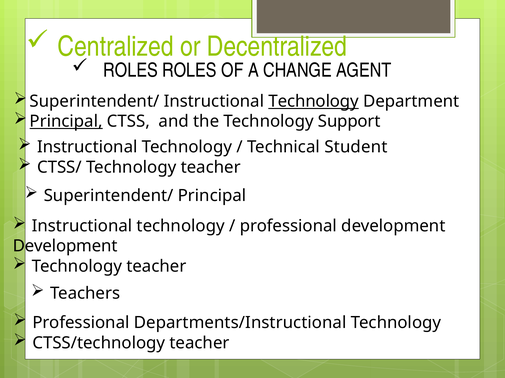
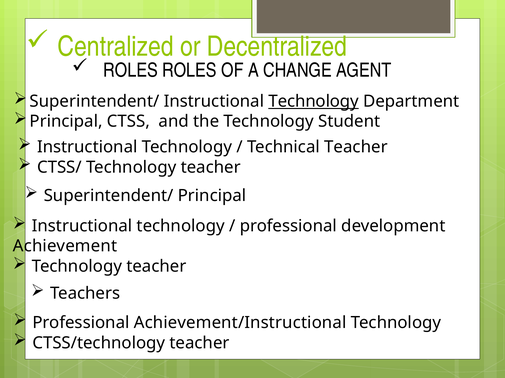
Principal underline: present -> none (66, 122)
Support: Support -> Student (349, 122)
Technical Student: Student -> Teacher (356, 147)
Development: Development -> Achievement (65, 247)
Departments/Instructional: Departments/Instructional -> Achievement/Instructional (240, 323)
